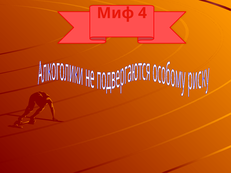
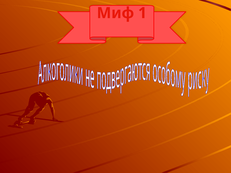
4: 4 -> 1 (142, 13)
